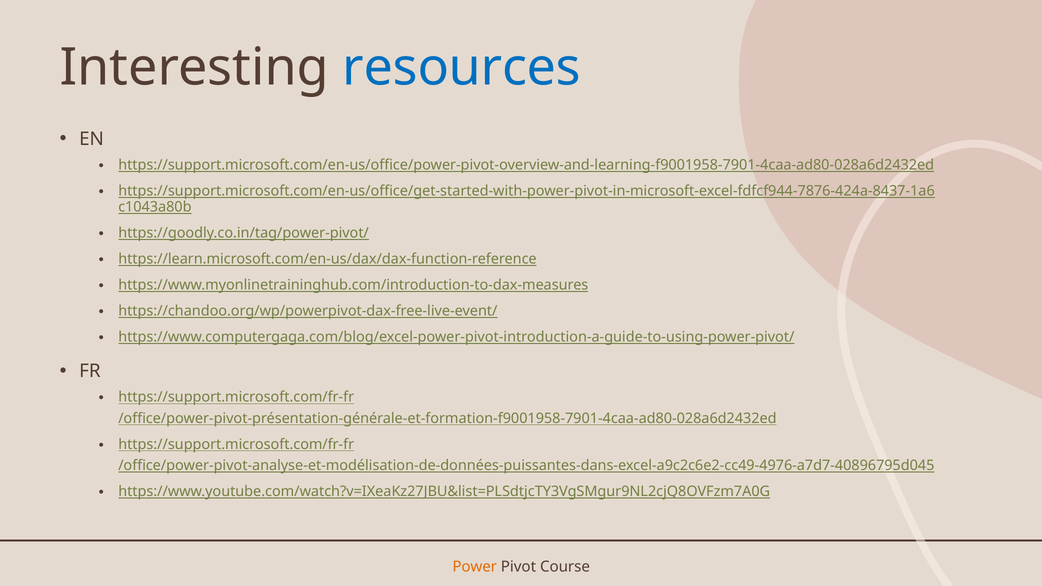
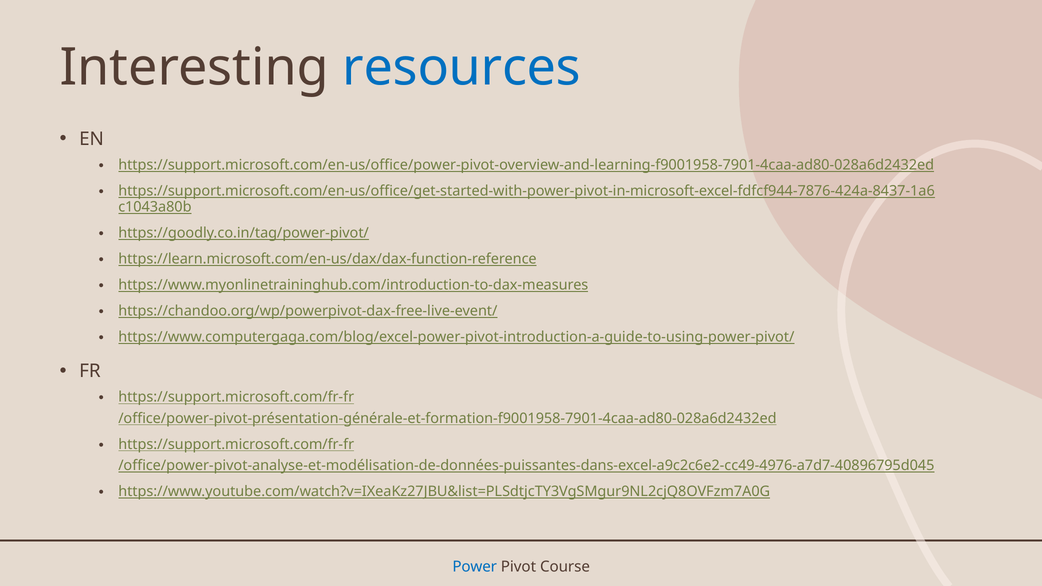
Power colour: orange -> blue (475, 567)
